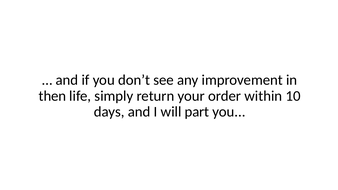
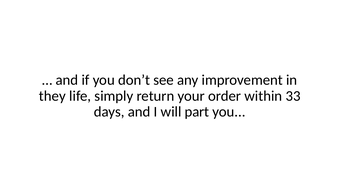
then: then -> they (52, 96)
10: 10 -> 33 (293, 96)
